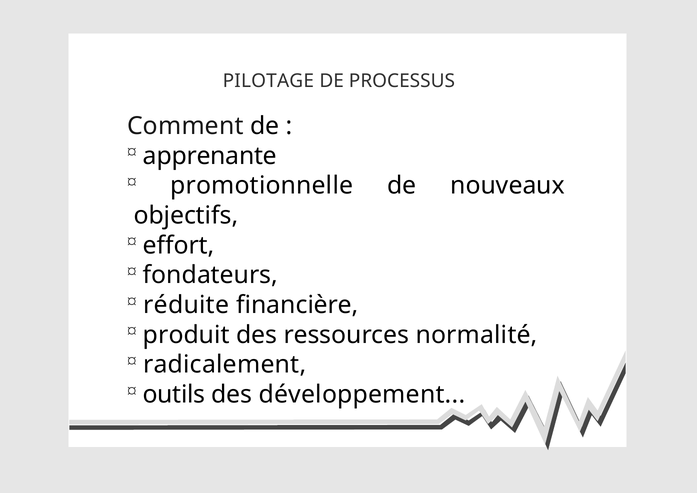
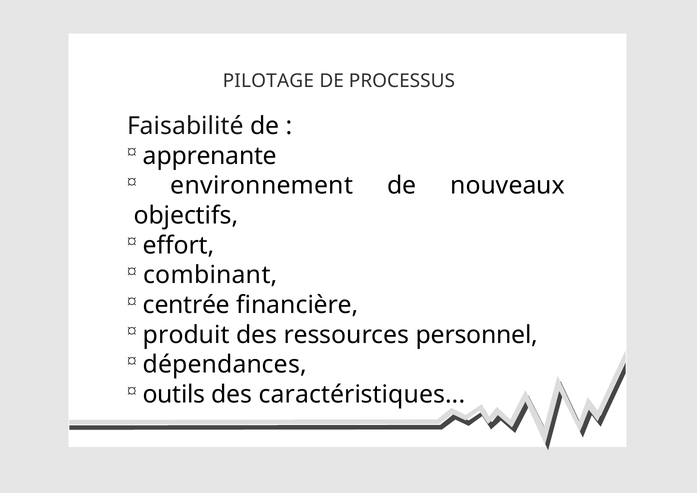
Comment: Comment -> Faisabilité (185, 126)
promotionnelle: promotionnelle -> environnement (262, 186)
fondateurs: fondateurs -> combinant (210, 275)
réduite: réduite -> centrée (186, 305)
normalité: normalité -> personnel (477, 335)
radicalement: radicalement -> dépendances (225, 365)
développement: développement -> caractéristiques (362, 394)
